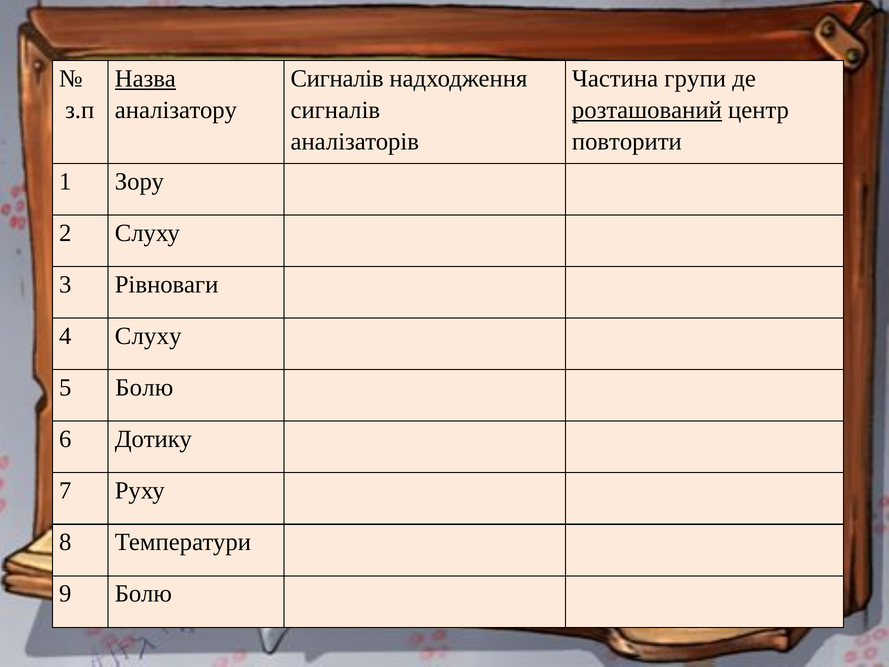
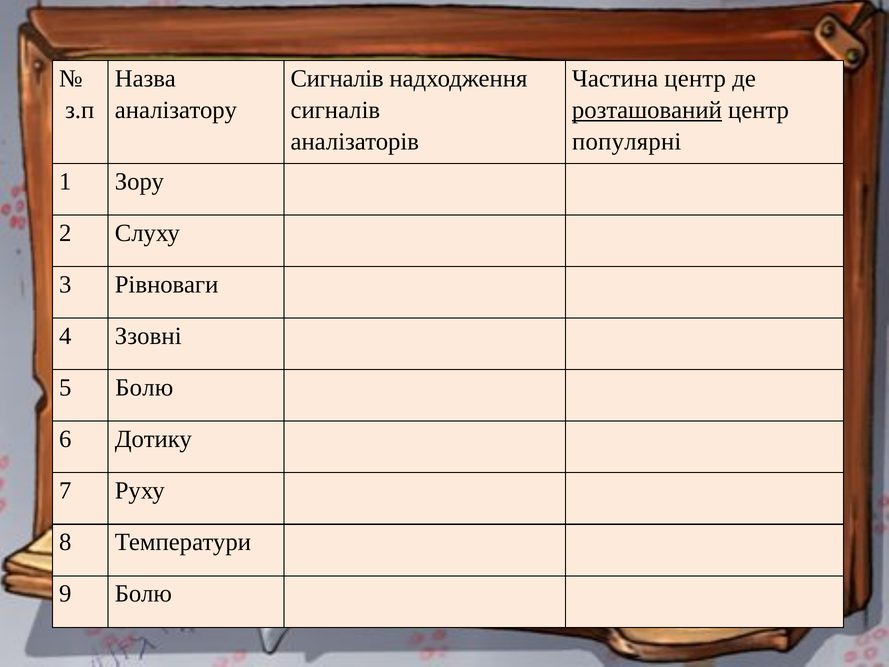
Назва underline: present -> none (145, 78)
Частина групи: групи -> центр (695, 78)
повторити: повторити -> популярні (627, 141)
4 Слуху: Слуху -> Ззовні (148, 336)
